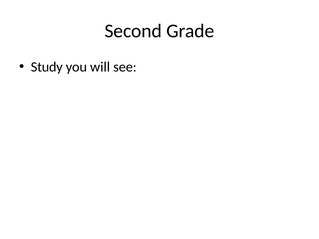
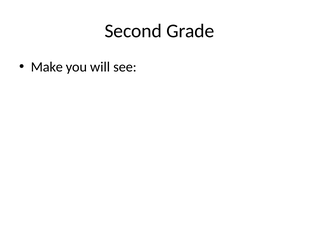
Study: Study -> Make (47, 67)
